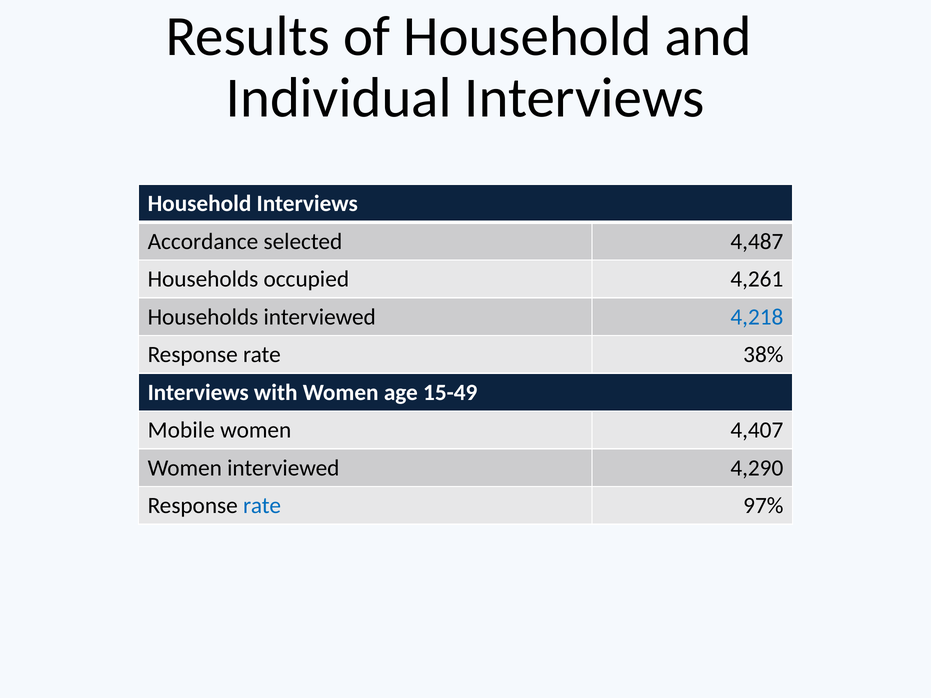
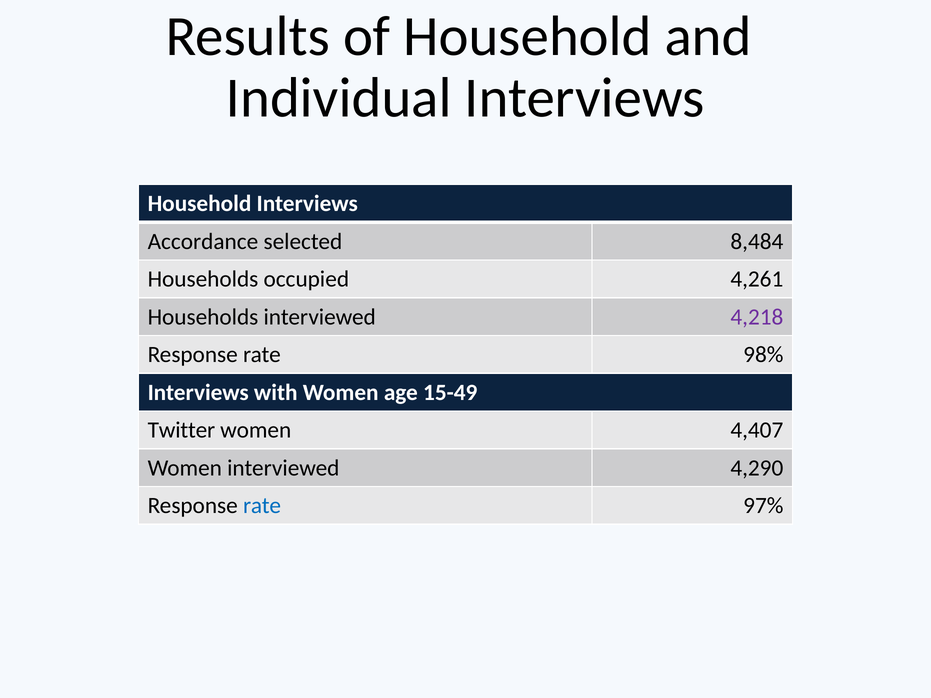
4,487: 4,487 -> 8,484 (757, 242)
4,218 colour: blue -> purple (757, 317)
38%: 38% -> 98% (763, 355)
Mobile: Mobile -> Twitter (181, 430)
